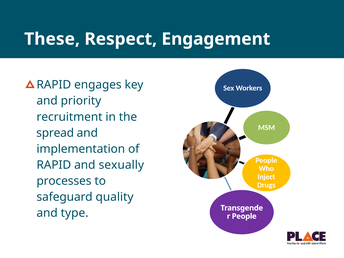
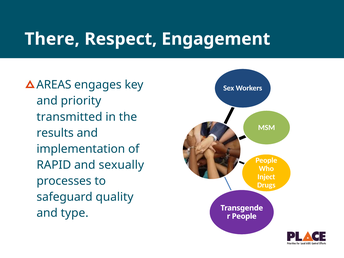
These: These -> There (52, 39)
RAPID: RAPID -> AREAS (54, 85)
recruitment: recruitment -> transmitted (69, 117)
spread: spread -> results (55, 133)
